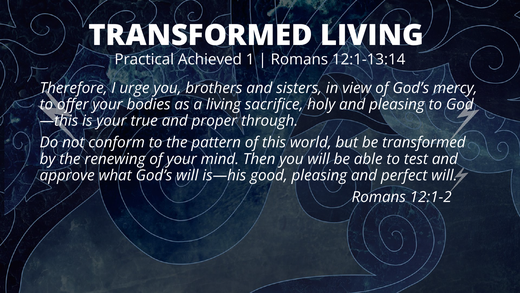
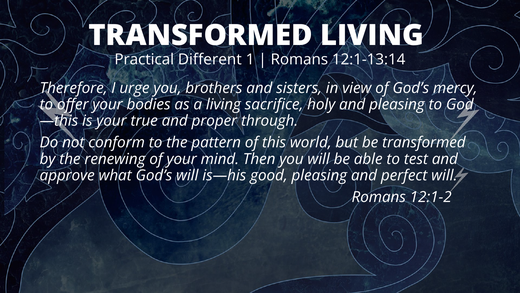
Achieved: Achieved -> Different (210, 60)
